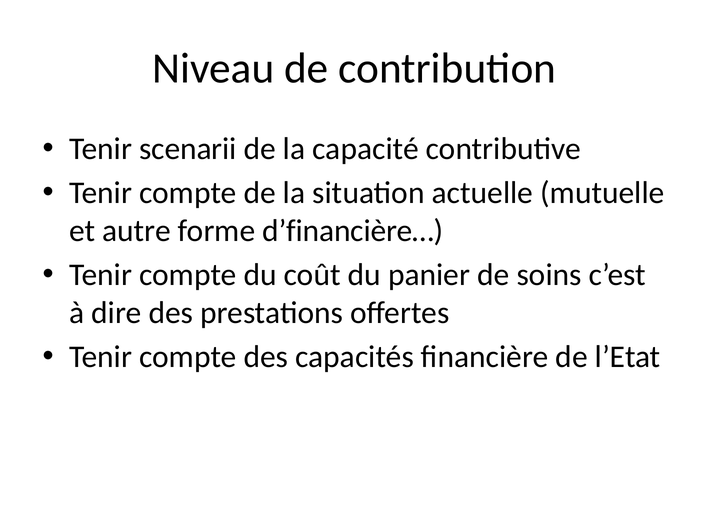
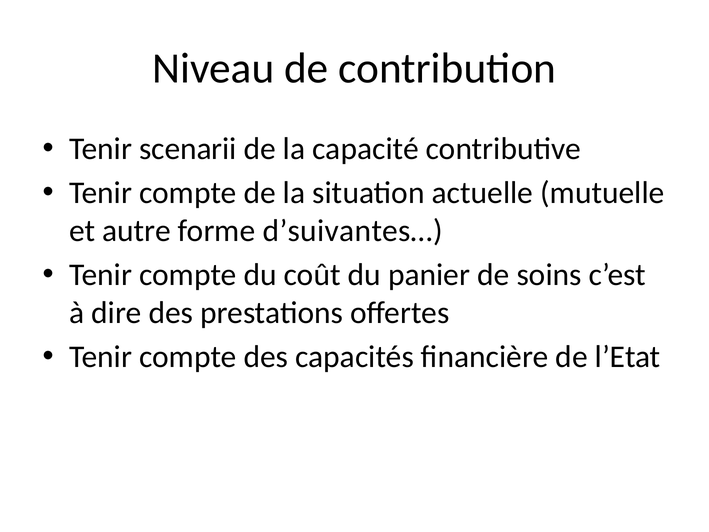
d’financière…: d’financière… -> d’suivantes… (353, 231)
